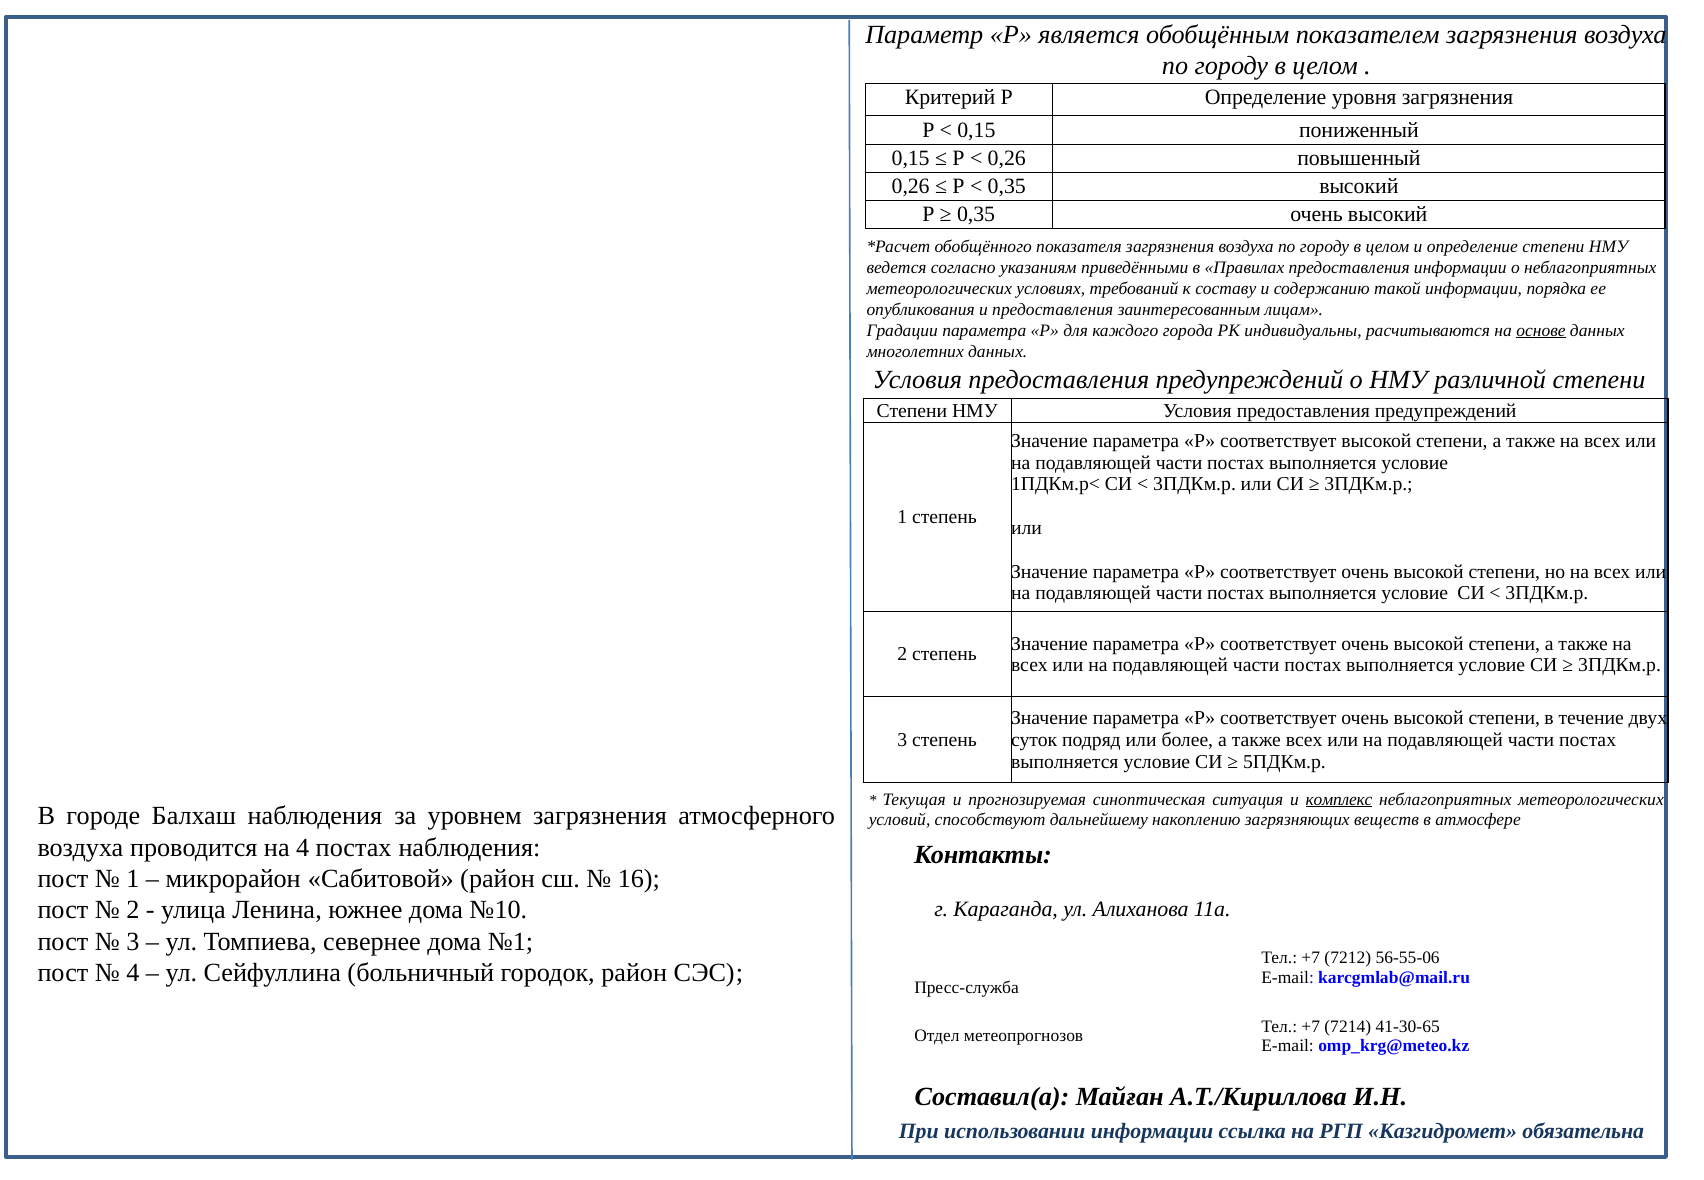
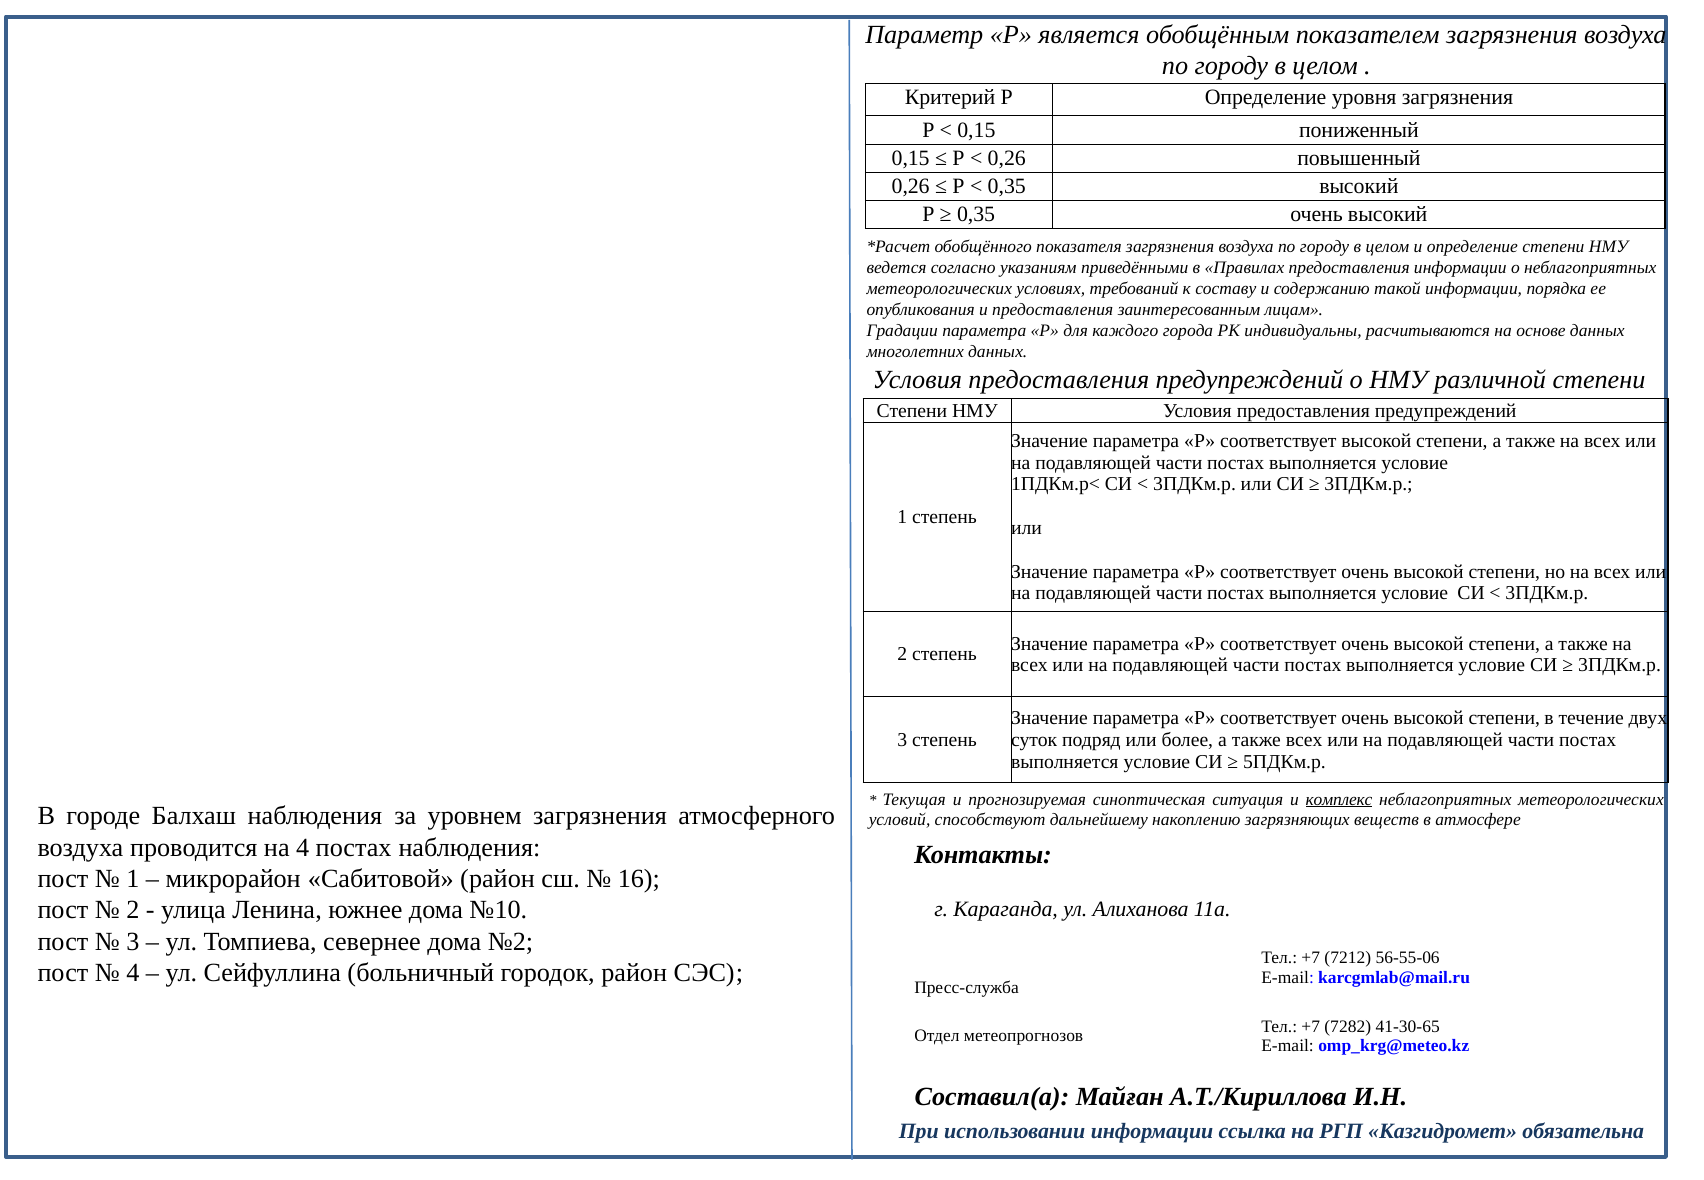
основе underline: present -> none (1541, 330)
№1: №1 -> №2 (510, 942)
7214: 7214 -> 7282 (1348, 1026)
